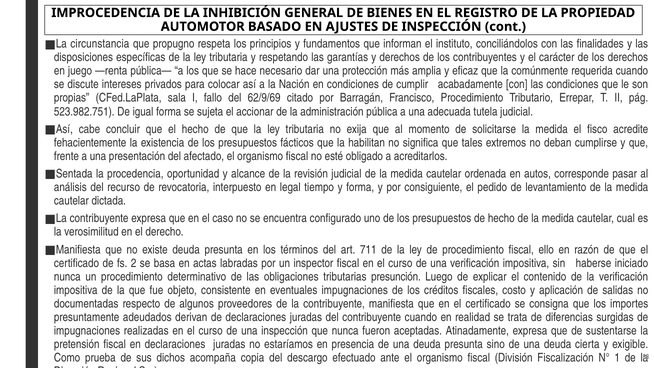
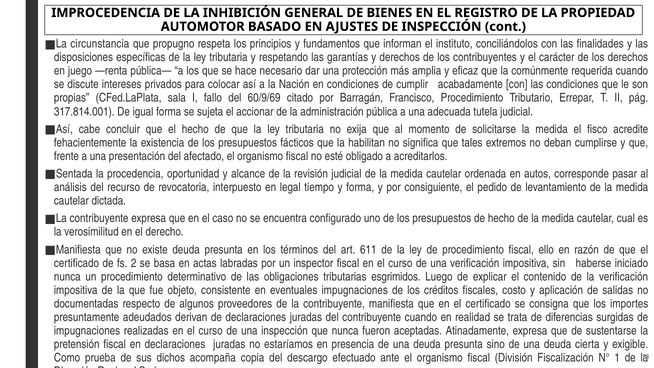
62/9/69: 62/9/69 -> 60/9/69 (264, 98)
523.982.751: 523.982.751 -> 317.814.001 (84, 112)
711: 711 -> 611 (368, 250)
presunción: presunción -> esgrimidos (396, 277)
